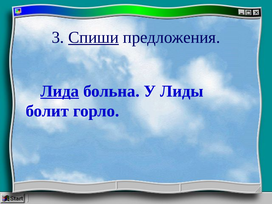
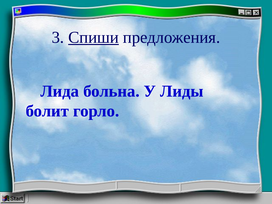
Лида underline: present -> none (60, 91)
